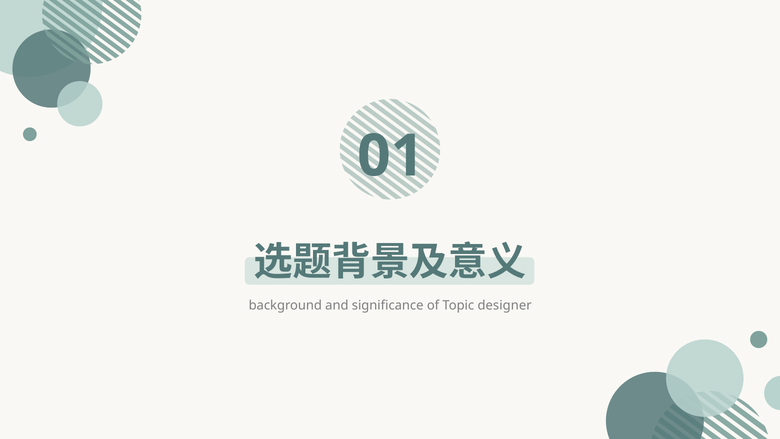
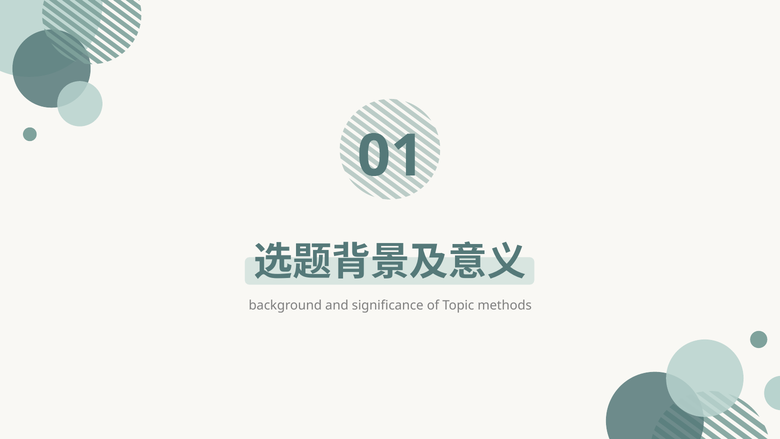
designer: designer -> methods (505, 305)
